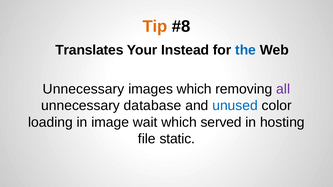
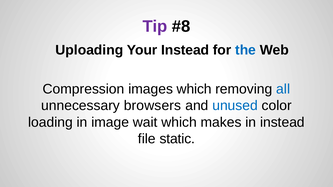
Tip colour: orange -> purple (155, 27)
Translates: Translates -> Uploading (89, 50)
Unnecessary: Unnecessary -> Compression (84, 89)
all colour: purple -> blue (283, 89)
database: database -> browsers (152, 106)
served: served -> makes (221, 122)
in hosting: hosting -> instead (282, 122)
